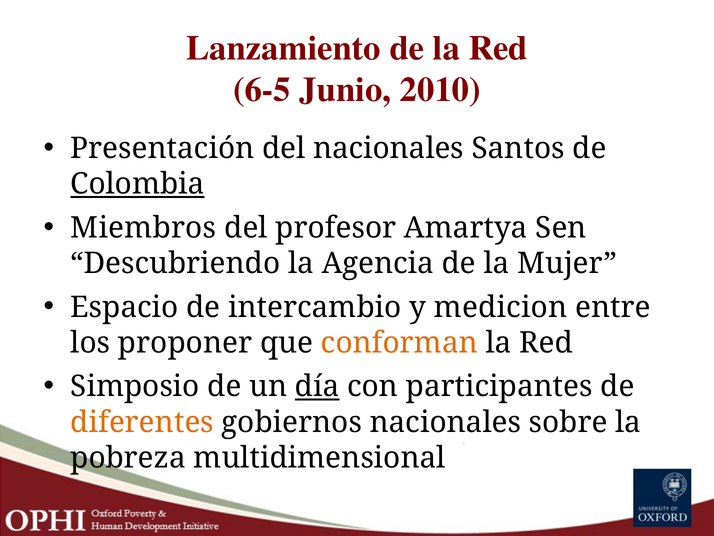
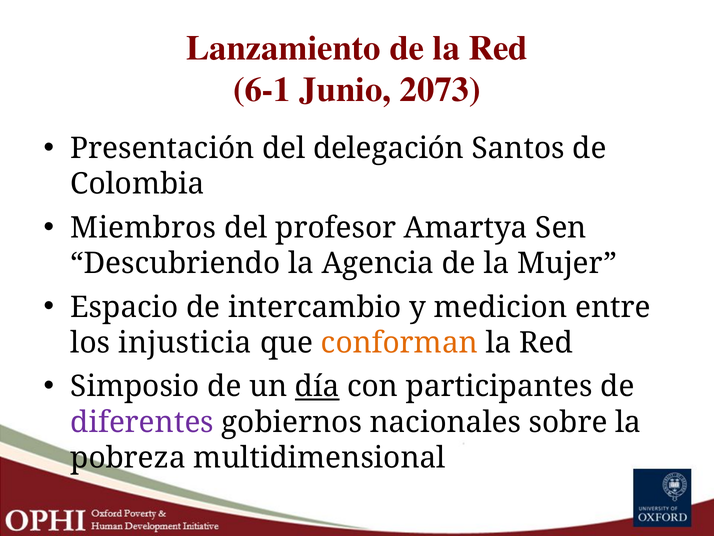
6-5: 6-5 -> 6-1 (262, 90)
2010: 2010 -> 2073 (440, 90)
del nacionales: nacionales -> delegación (389, 148)
Colombia underline: present -> none (138, 184)
proponer: proponer -> injusticia (185, 343)
diferentes colour: orange -> purple (142, 422)
